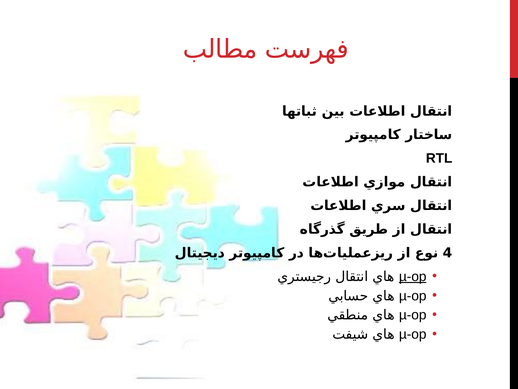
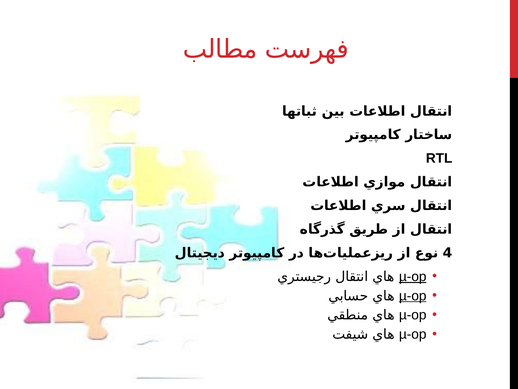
µ-op underline: none -> present (413, 295)
